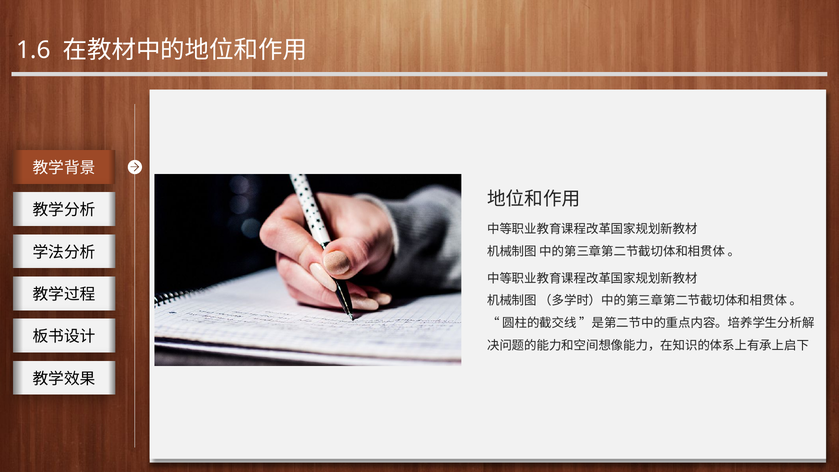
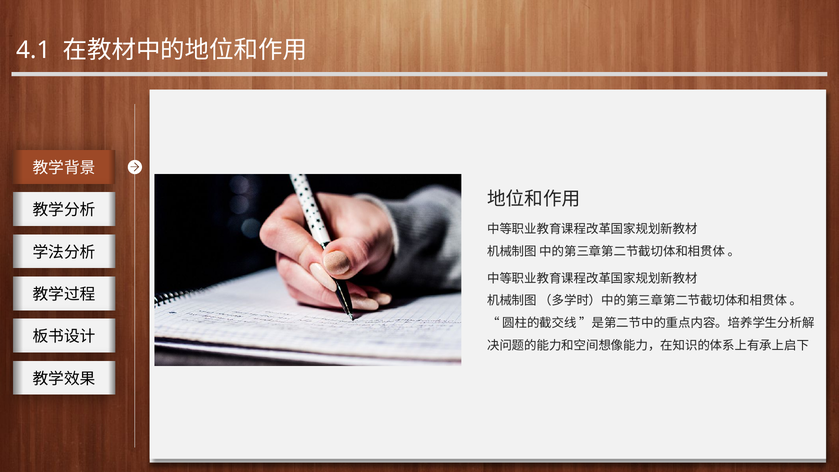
1.6: 1.6 -> 4.1 (33, 50)
